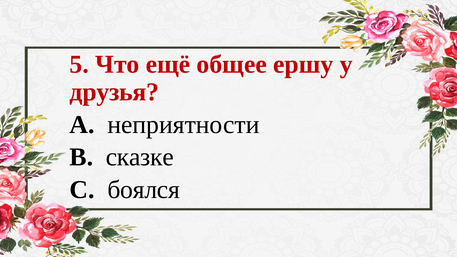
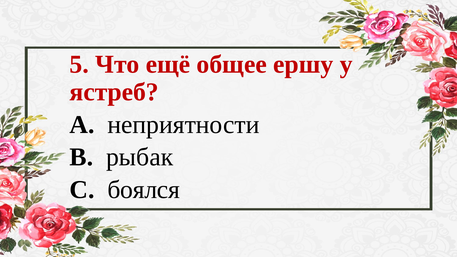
друзья: друзья -> ястреб (114, 92)
сказке: сказке -> рыбак (140, 157)
